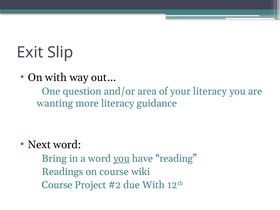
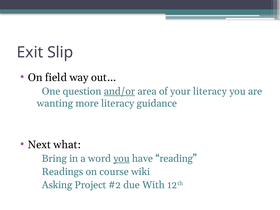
On with: with -> field (56, 78)
and/or underline: none -> present (119, 91)
Next word: word -> what (67, 145)
Course: Course -> Asking (57, 185)
